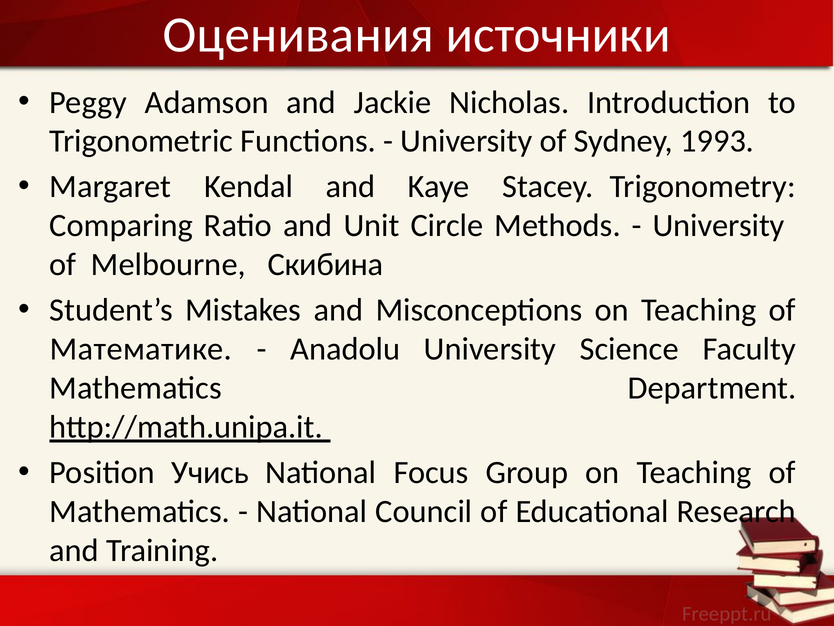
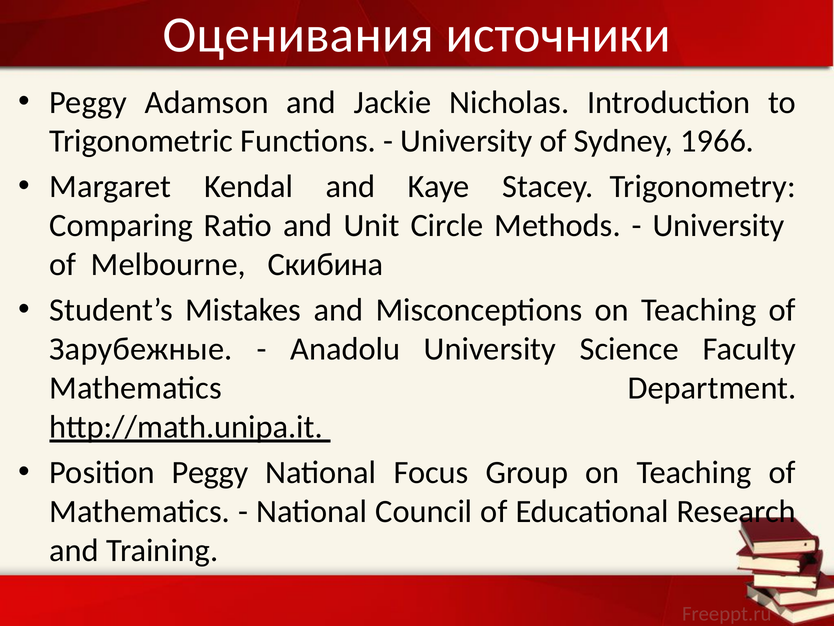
1993: 1993 -> 1966 (717, 141)
Математике: Математике -> Зарубежные (141, 349)
Position Учись: Учись -> Peggy (210, 472)
